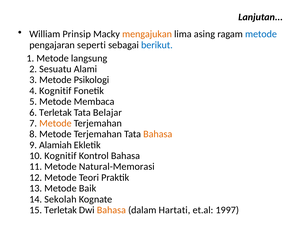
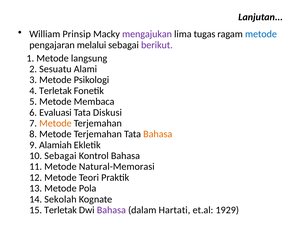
mengajukan colour: orange -> purple (147, 34)
asing: asing -> tugas (205, 34)
seperti: seperti -> melalui (92, 45)
berikut colour: blue -> purple (157, 45)
4 Kognitif: Kognitif -> Terletak (55, 91)
6 Terletak: Terletak -> Evaluasi (55, 112)
Belajar: Belajar -> Diskusi (107, 112)
10 Kognitif: Kognitif -> Sebagai (60, 156)
Baik: Baik -> Pola (88, 188)
Bahasa colour: orange -> purple (111, 210)
1997: 1997 -> 1929 (227, 210)
